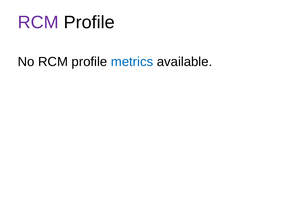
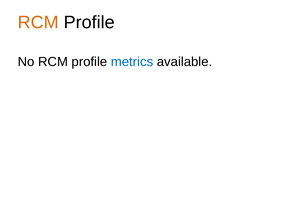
RCM colour: purple -> orange (38, 22)
